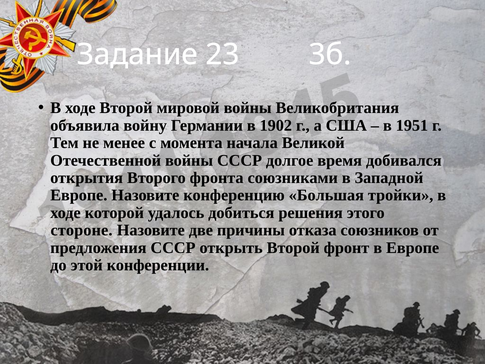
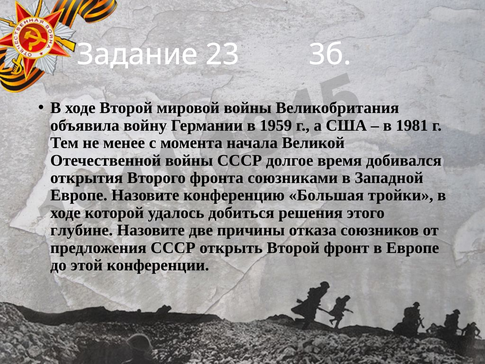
1902: 1902 -> 1959 (276, 125)
1951: 1951 -> 1981 (412, 125)
стороне: стороне -> глубине (82, 230)
